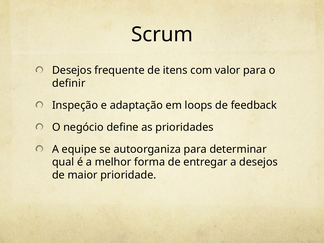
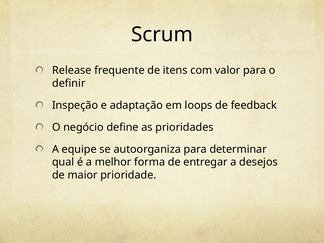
Desejos: Desejos -> Release (72, 70)
